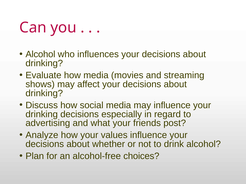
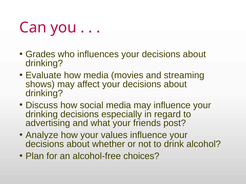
Alcohol: Alcohol -> Grades (40, 54)
